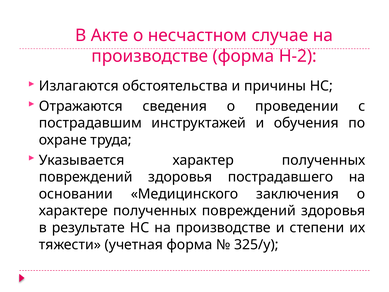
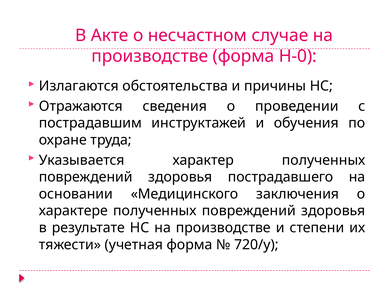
Н-2: Н-2 -> Н-0 (298, 56)
325/у: 325/у -> 720/у (256, 244)
